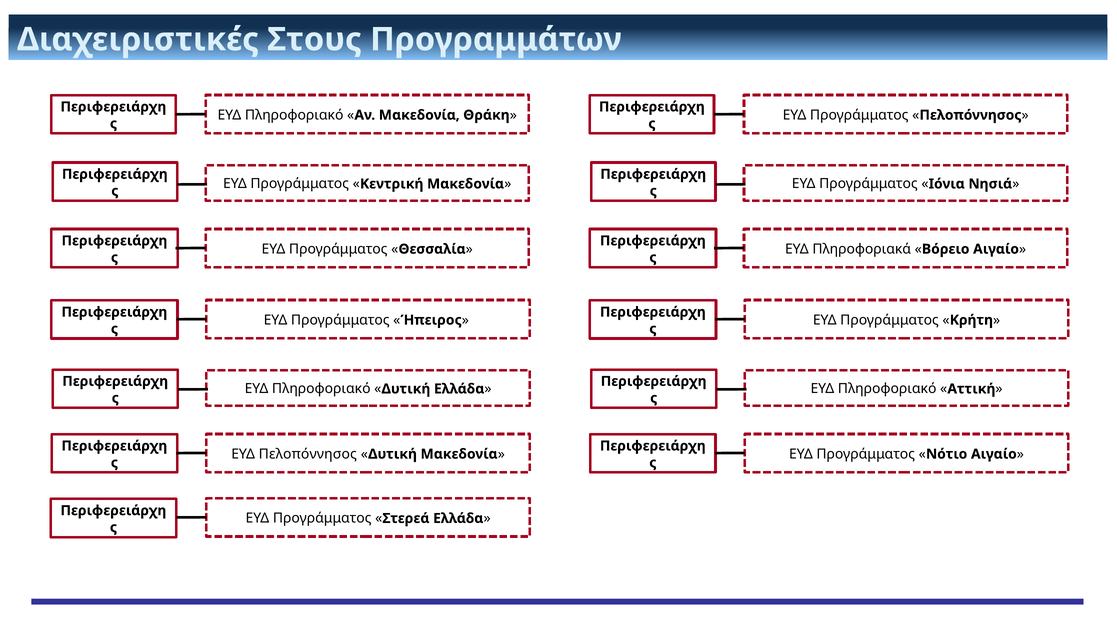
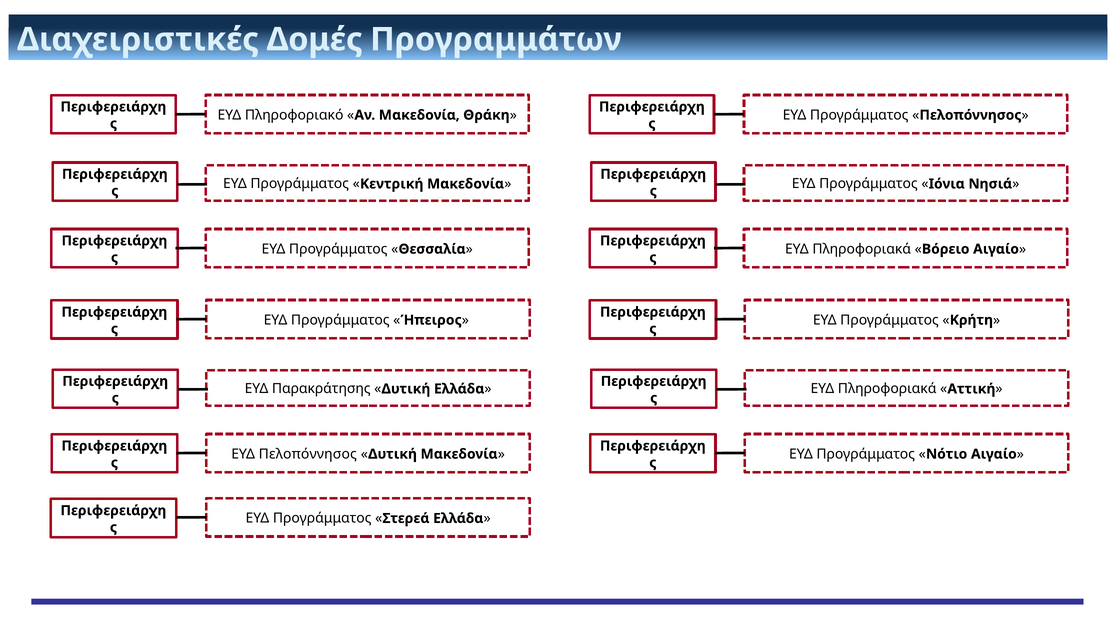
Στους: Στους -> Δομές (315, 40)
Πληροφοριακό: Πληροφοριακό -> Παρακράτησης (321, 389)
Πληροφοριακό: Πληροφοριακό -> Πληροφοριακά (887, 389)
